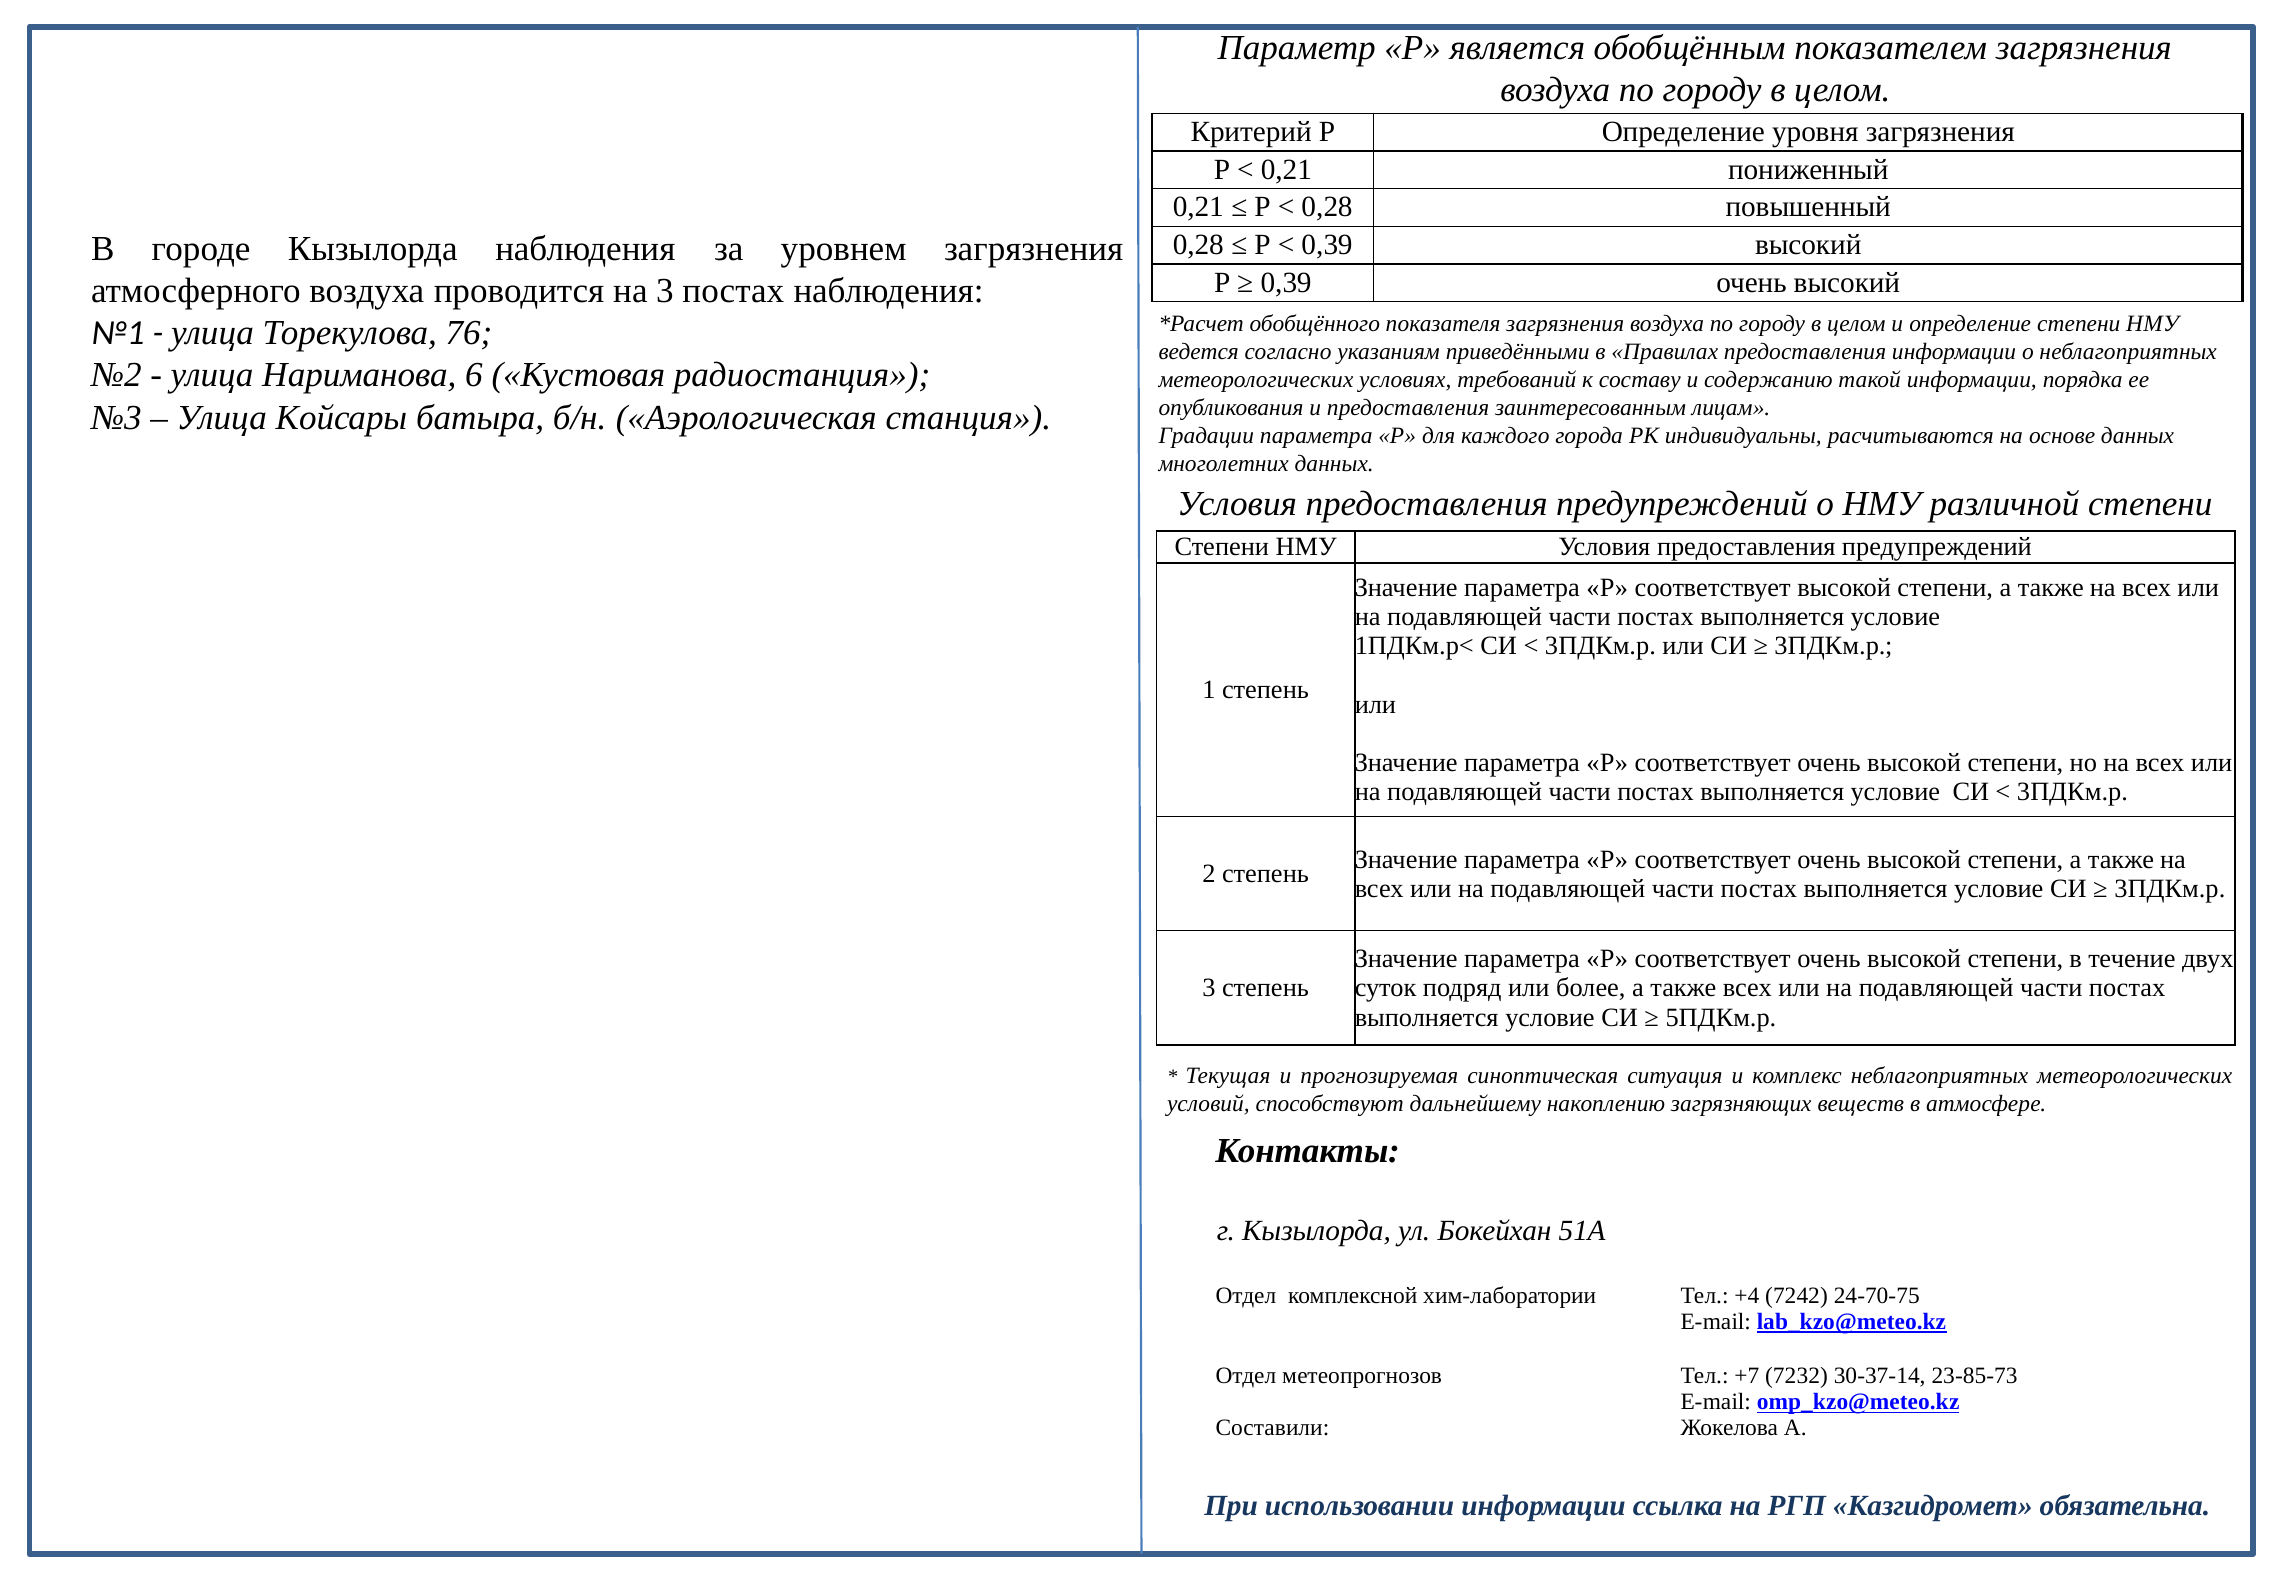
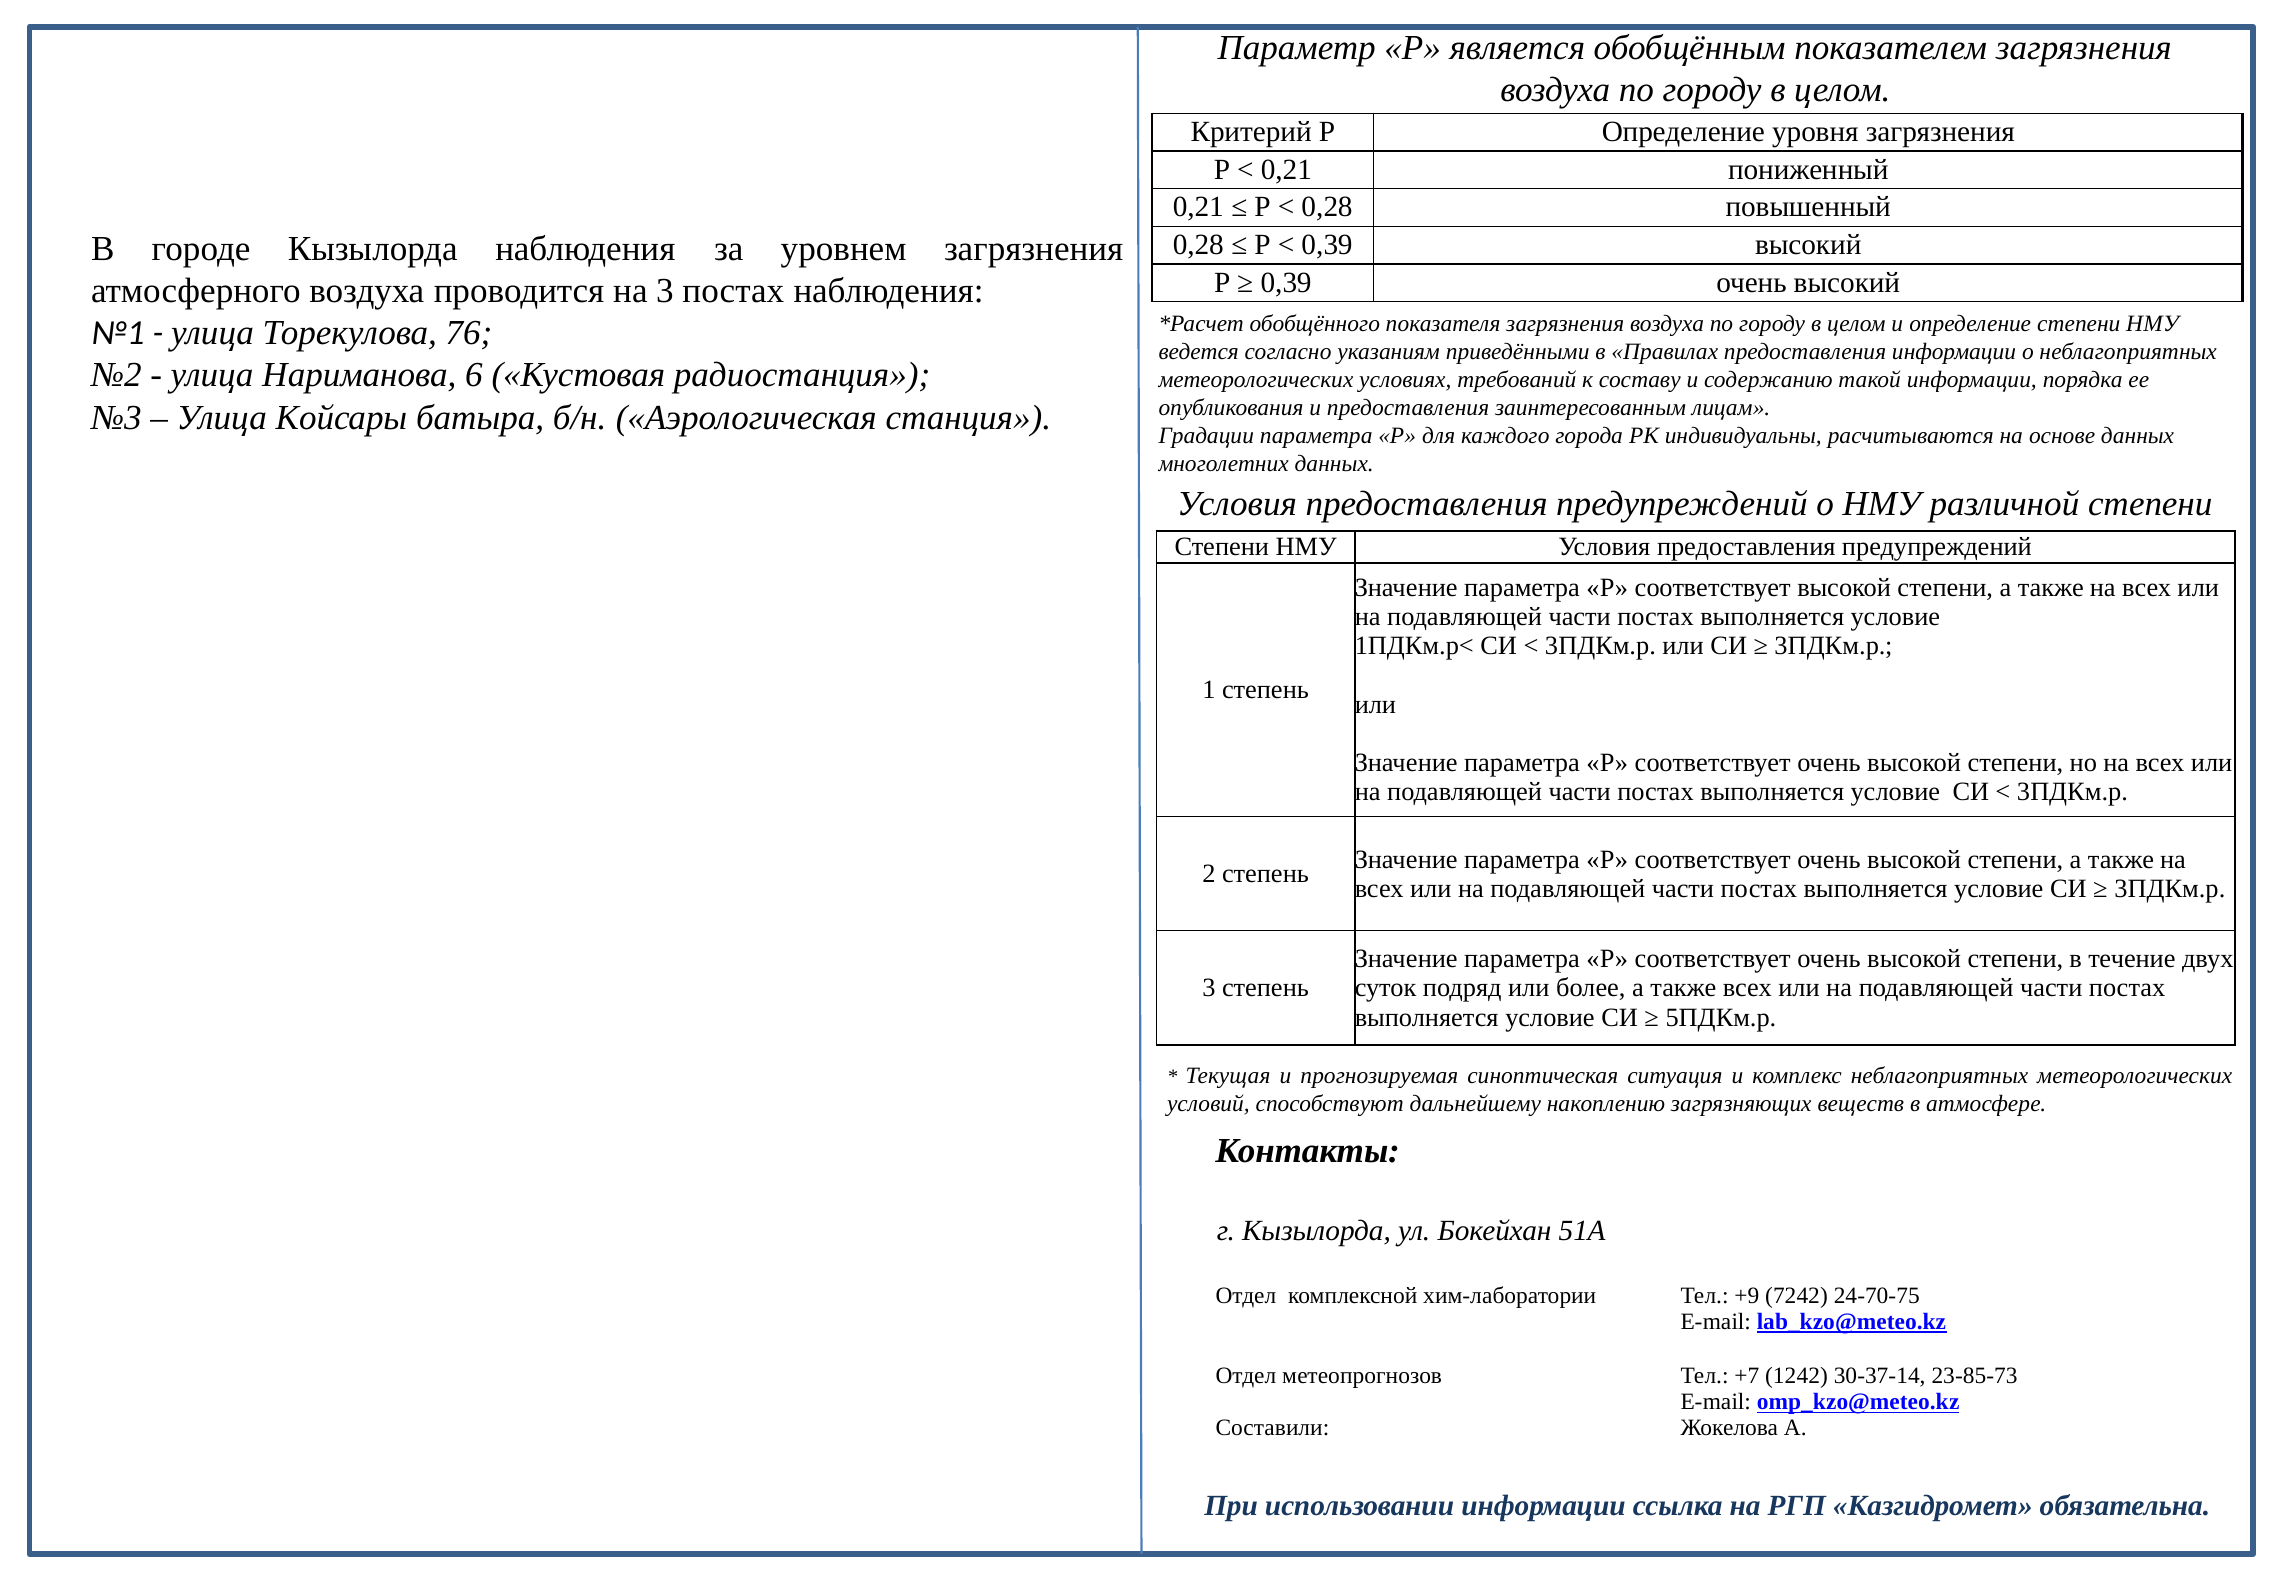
+4: +4 -> +9 (1747, 1295)
7232: 7232 -> 1242 (1796, 1376)
